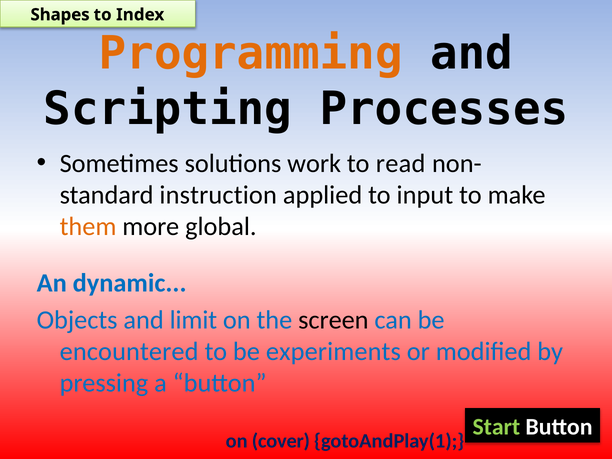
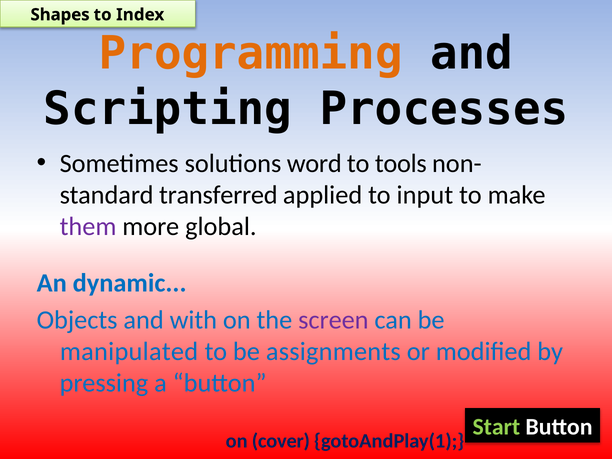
work: work -> word (314, 163)
read: read -> tools (401, 163)
instruction: instruction -> transferred (218, 195)
them colour: orange -> purple (88, 227)
limit: limit -> with (193, 320)
screen colour: black -> purple (333, 320)
encountered: encountered -> manipulated (129, 352)
experiments: experiments -> assignments (333, 352)
